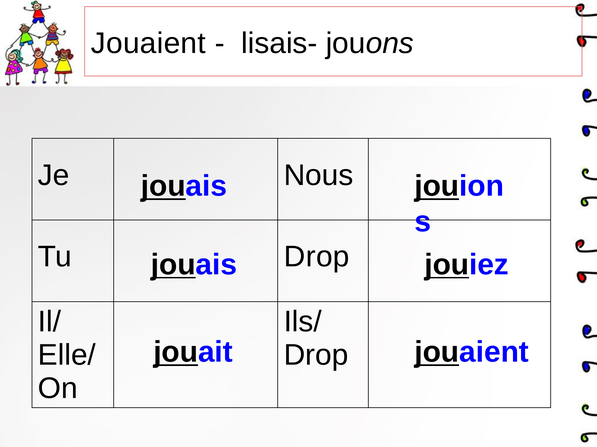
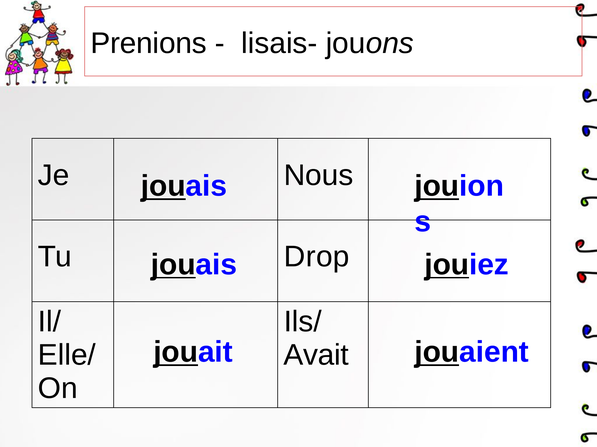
Jouaient: Jouaient -> Prenions (149, 44)
Drop: Drop -> Avait (316, 356)
